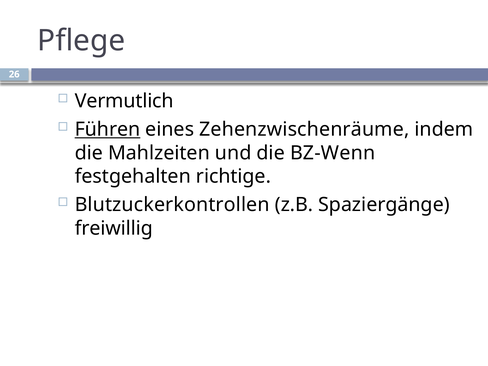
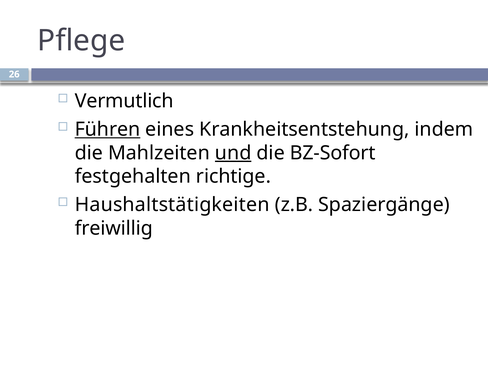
Zehenzwischenräume: Zehenzwischenräume -> Krankheitsentstehung (304, 129)
und underline: none -> present (233, 153)
BZ-Wenn: BZ-Wenn -> BZ-Sofort (333, 153)
Blutzuckerkontrollen: Blutzuckerkontrollen -> Haushaltstätigkeiten (172, 205)
